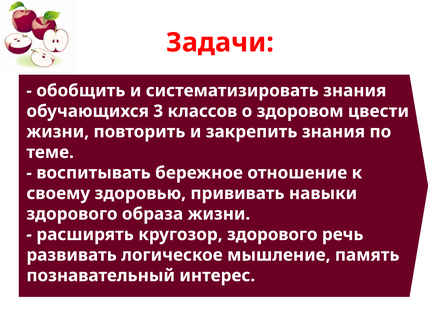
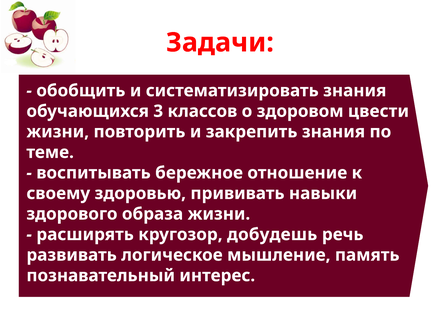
кругозор здорового: здорового -> добудешь (272, 234)
